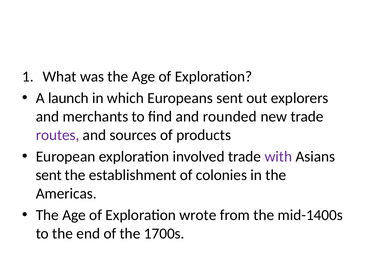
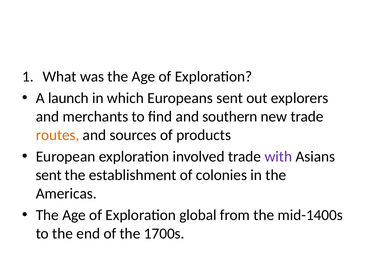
rounded: rounded -> southern (230, 116)
routes colour: purple -> orange (58, 135)
wrote: wrote -> global (198, 215)
